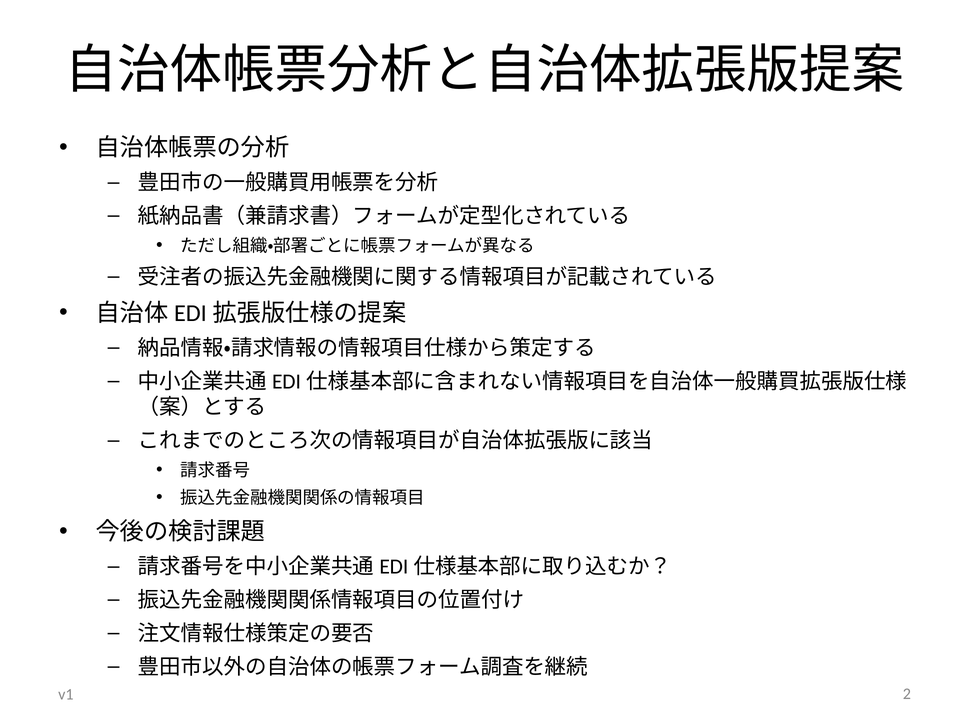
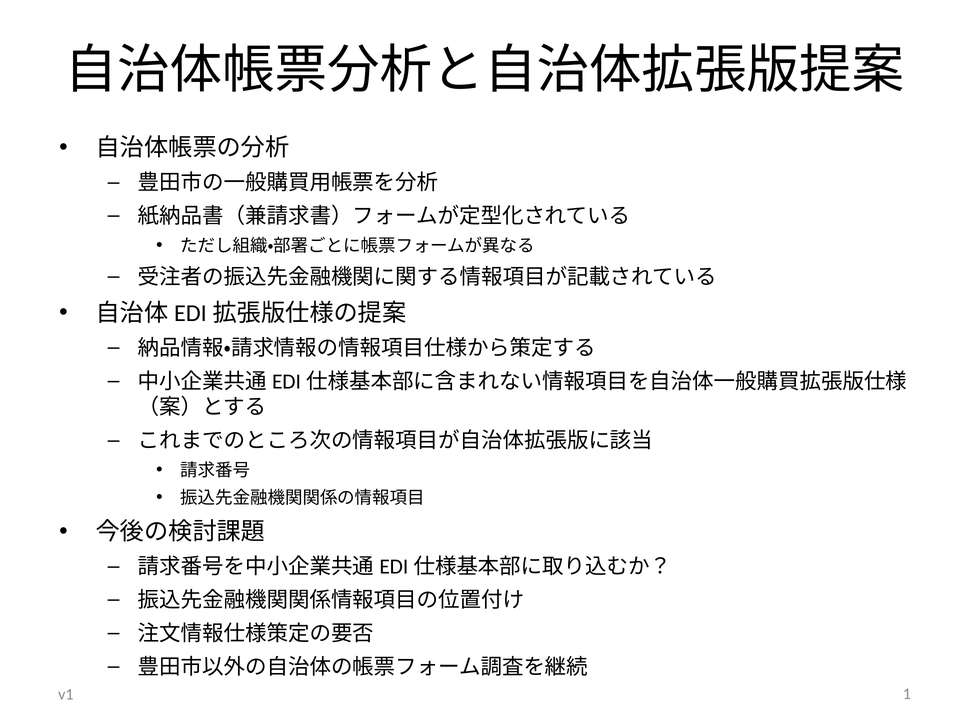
2: 2 -> 1 (907, 694)
